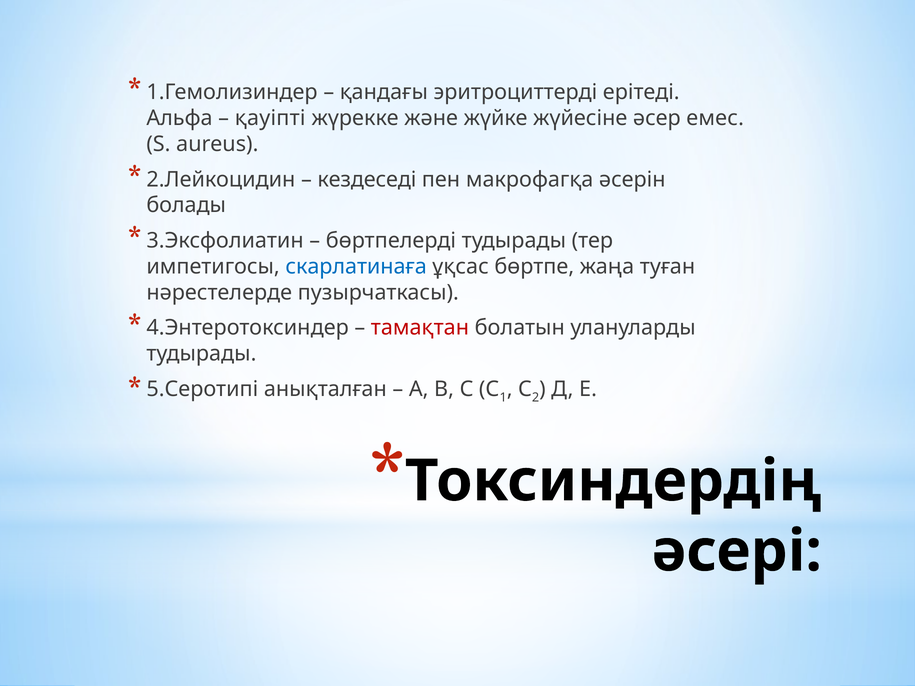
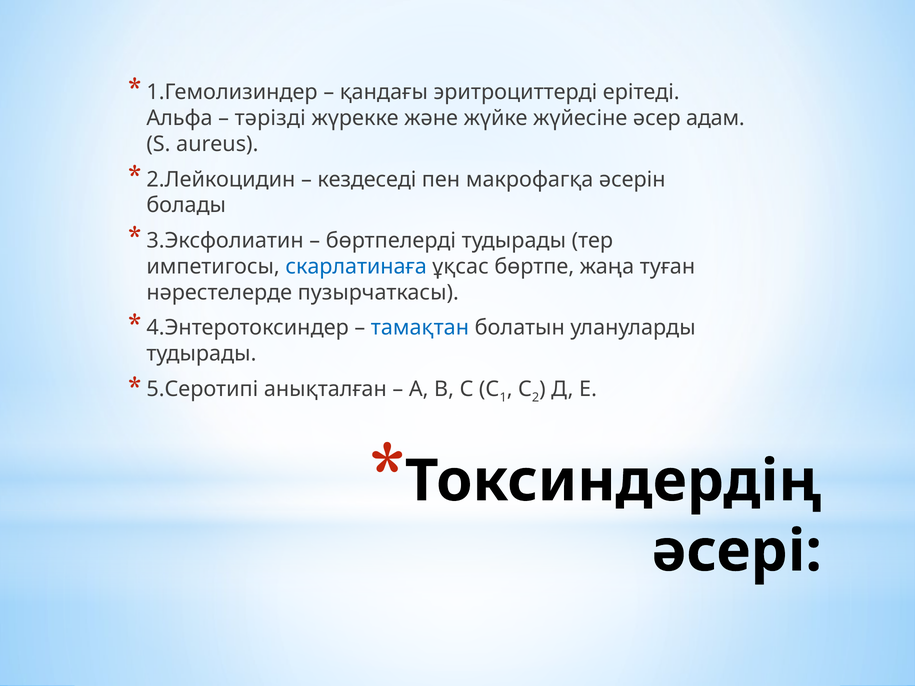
қауіпті: қауіпті -> тәрізді (270, 118)
емес: емес -> адам (715, 118)
тамақтан colour: red -> blue (420, 328)
